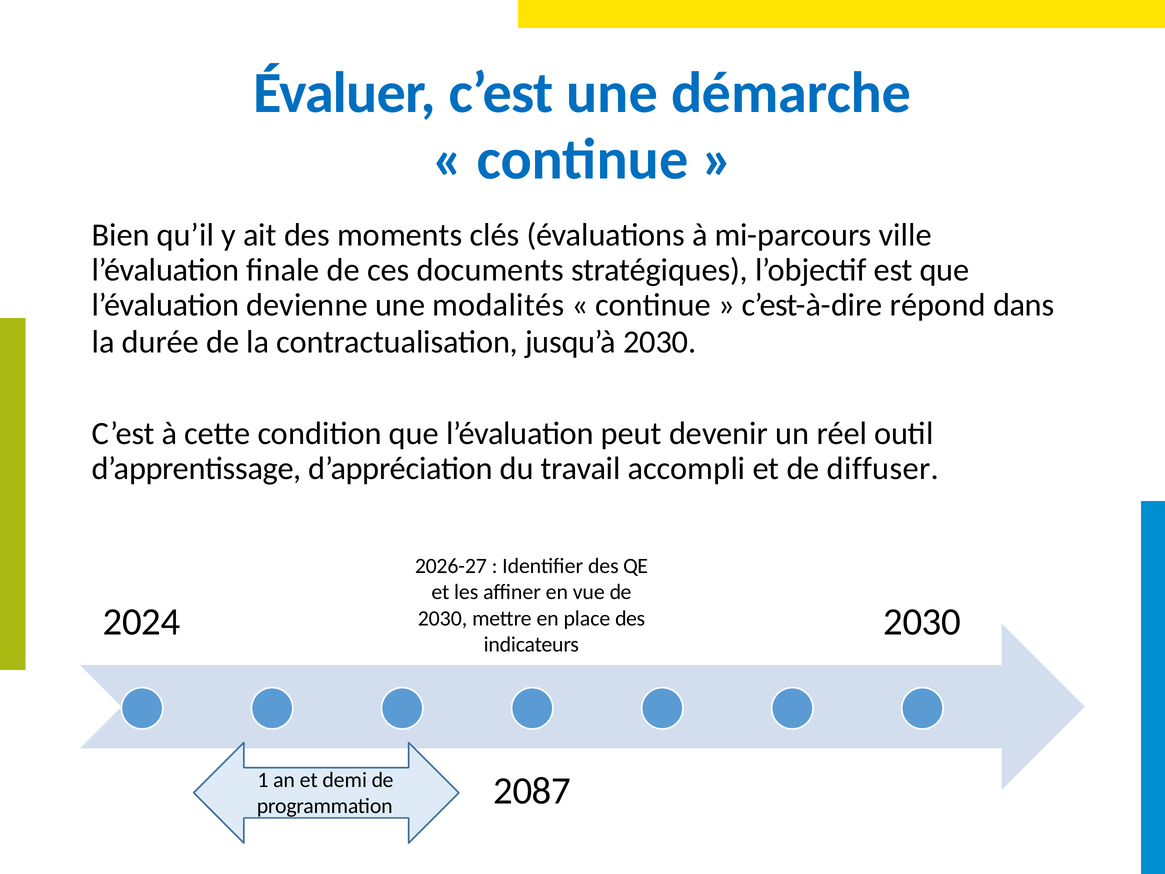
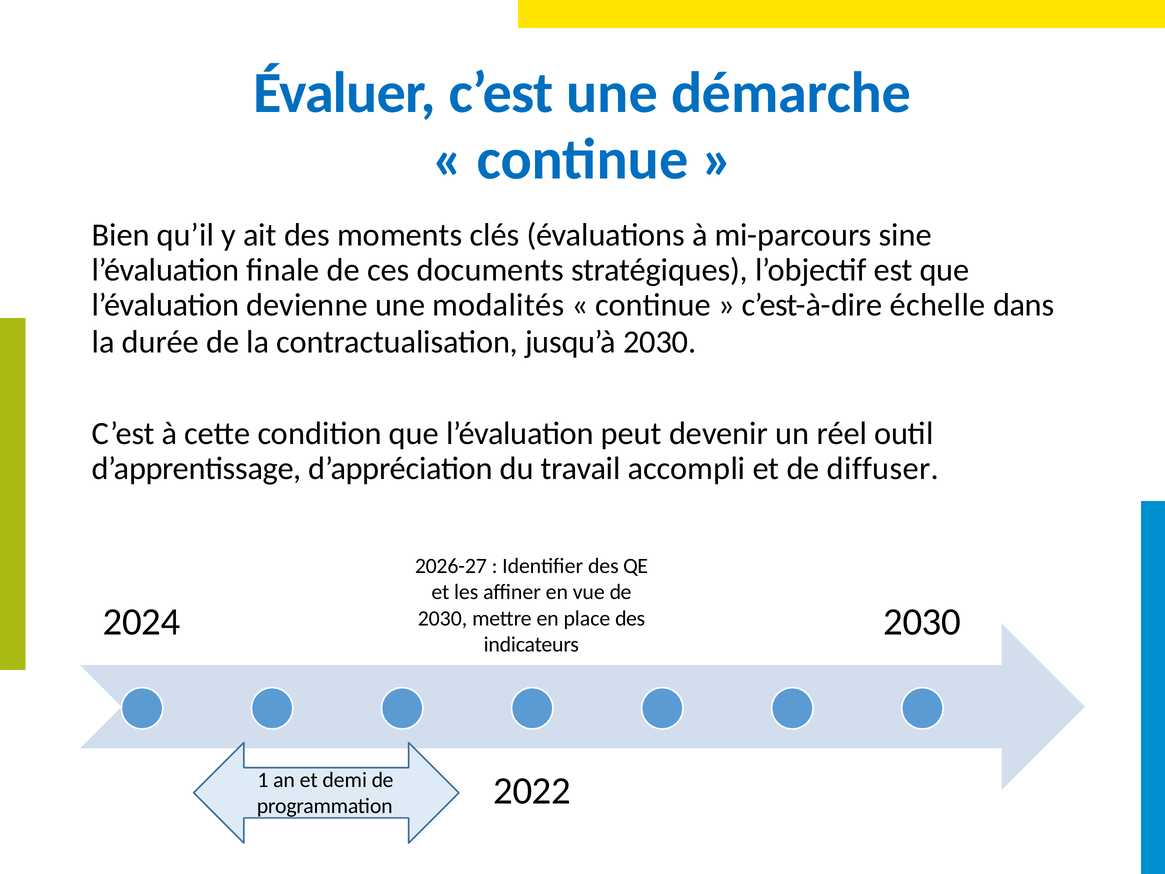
ville: ville -> sine (905, 235)
répond: répond -> échelle (938, 305)
2087: 2087 -> 2022 (532, 791)
